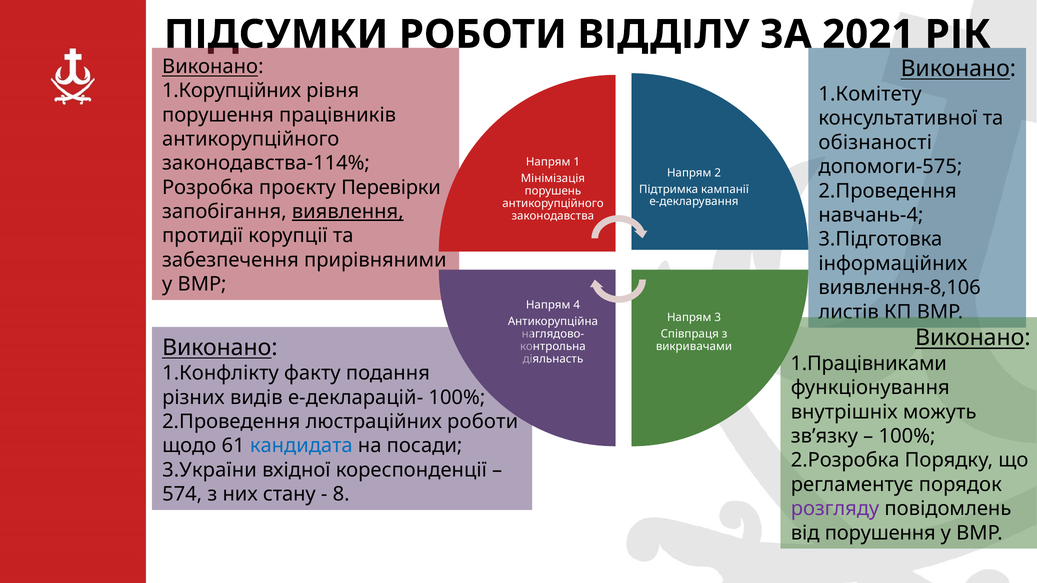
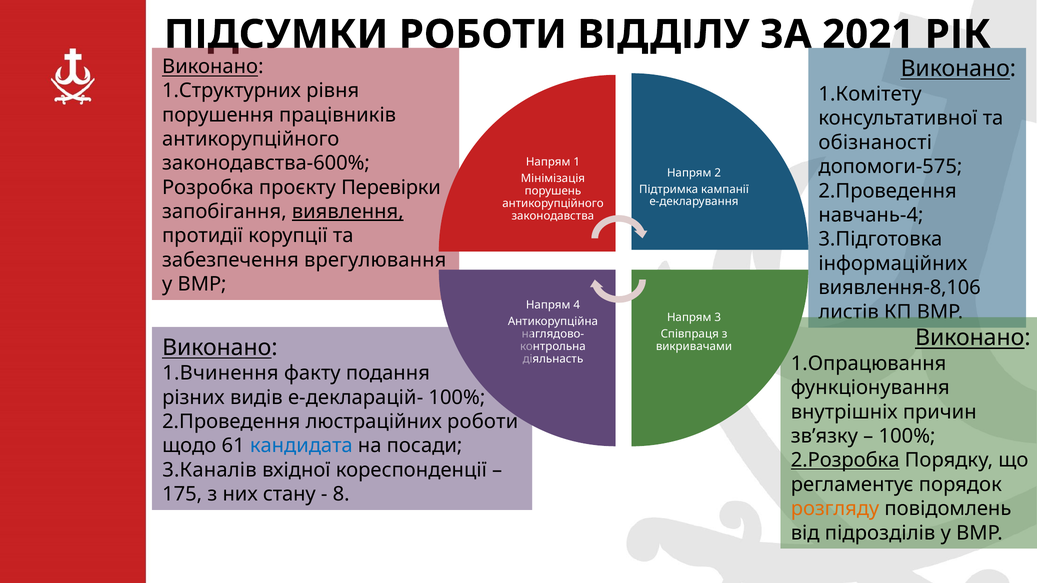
1.Корупційних: 1.Корупційних -> 1.Структурних (232, 91)
законодавства-114%: законодавства-114% -> законодавства-600% (266, 163)
прирівняними: прирівняними -> врегулювання (375, 260)
1.Працівниками: 1.Працівниками -> 1.Опрацювання (869, 364)
1.Конфлікту: 1.Конфлікту -> 1.Вчинення (220, 373)
можуть: можуть -> причин (940, 412)
2.Розробка underline: none -> present (845, 461)
3.України: 3.України -> 3.Каналів (209, 470)
574: 574 -> 175 (182, 494)
розгляду colour: purple -> orange (835, 509)
від порушення: порушення -> підрозділів (880, 533)
